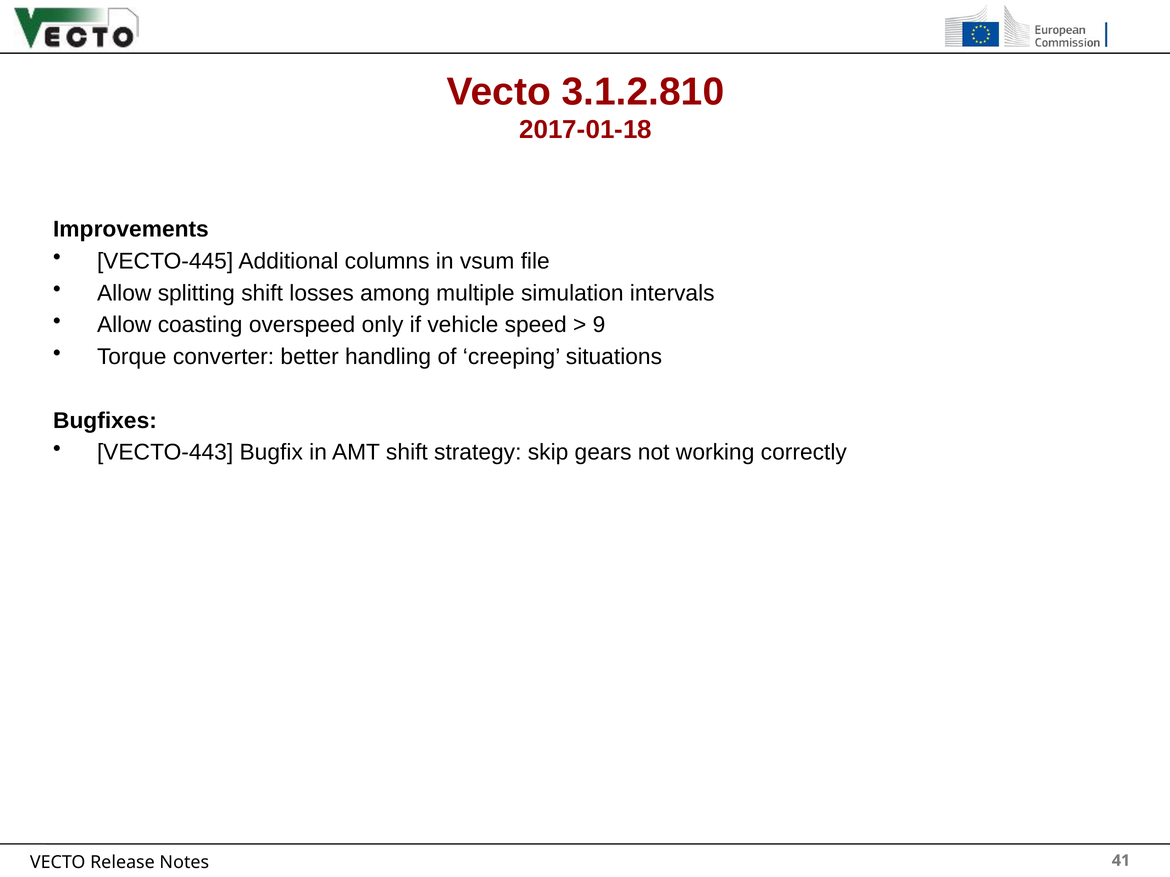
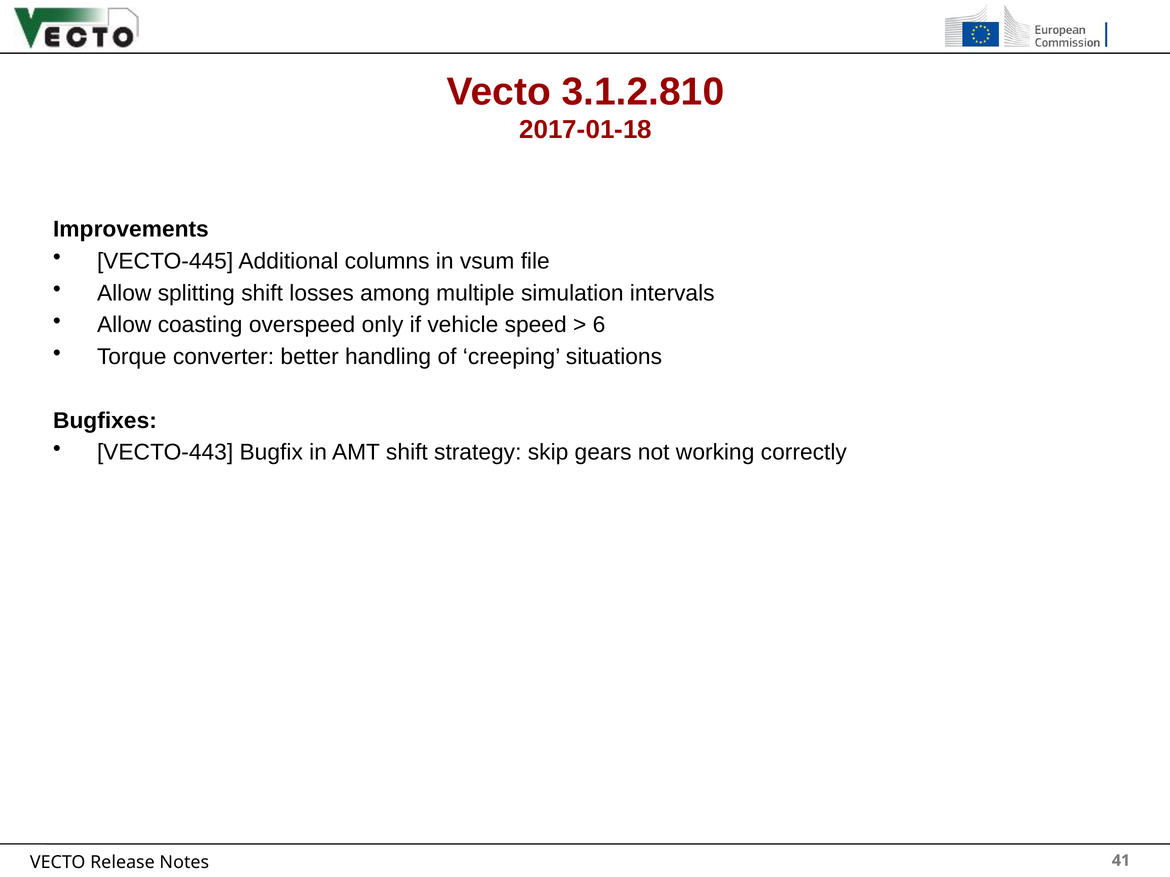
9: 9 -> 6 (599, 325)
